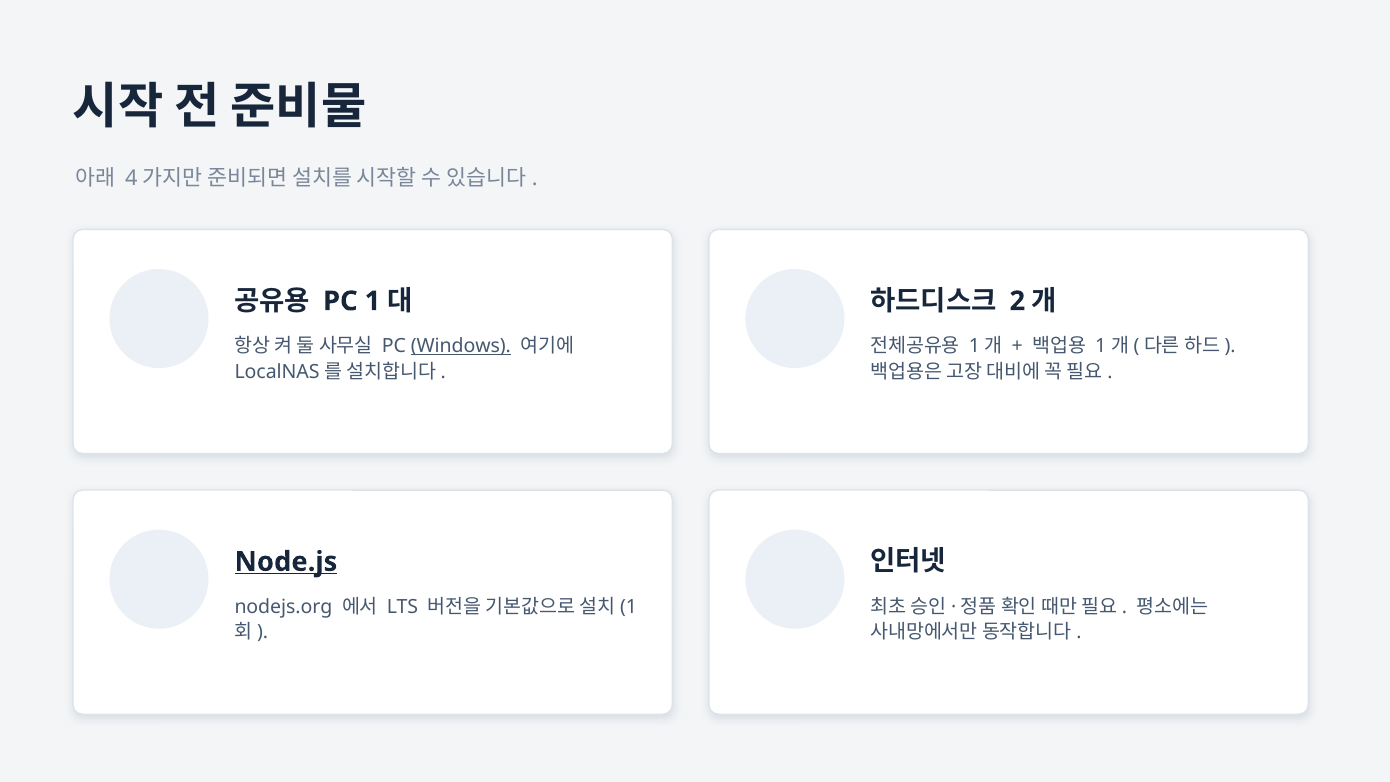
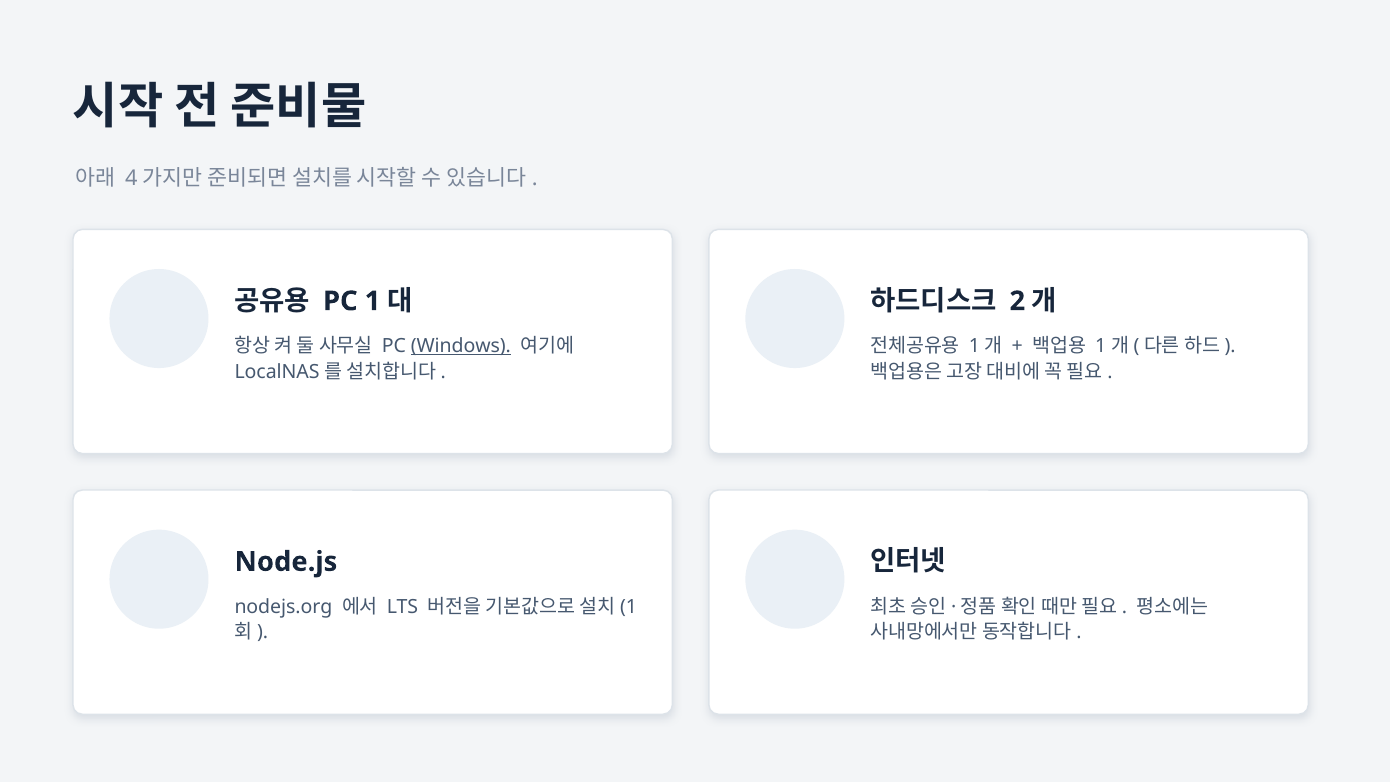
Node.js underline: present -> none (286, 562)
